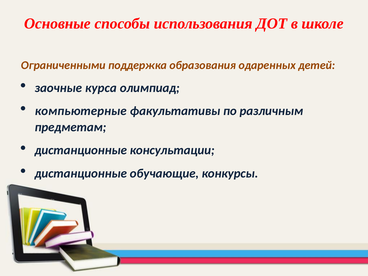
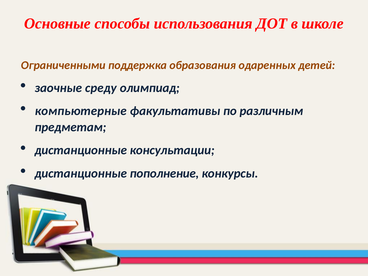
курса: курса -> среду (101, 88)
обучающие: обучающие -> пополнение (164, 173)
